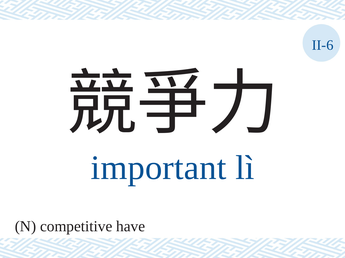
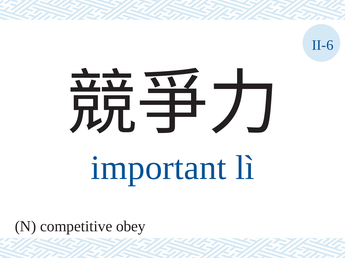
have: have -> obey (131, 227)
